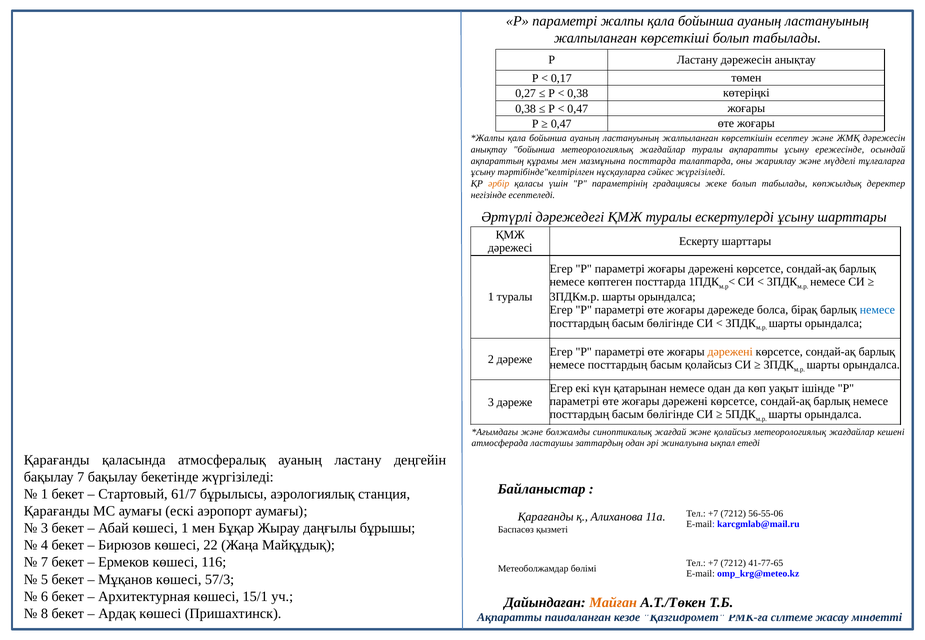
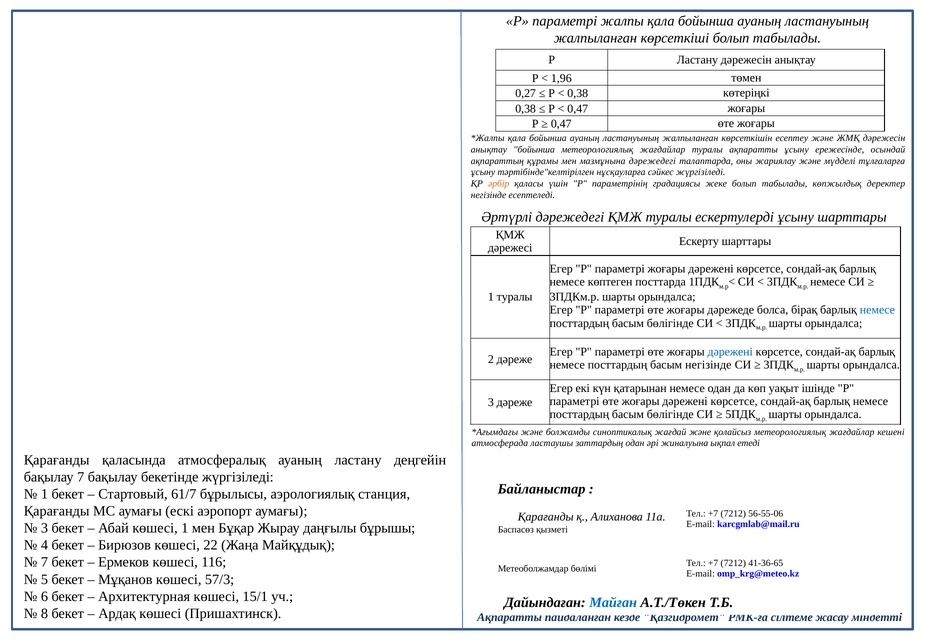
0,17: 0,17 -> 1,96 (561, 78)
мазмұнына посттарда: посттарда -> дәрежедегі (652, 161)
дәрежені colour: orange -> blue (730, 352)
басым қолайсыз: қолайсыз -> негізінде (708, 365)
41-77-65: 41-77-65 -> 41-36-65 (766, 563)
Майған colour: orange -> blue (613, 603)
